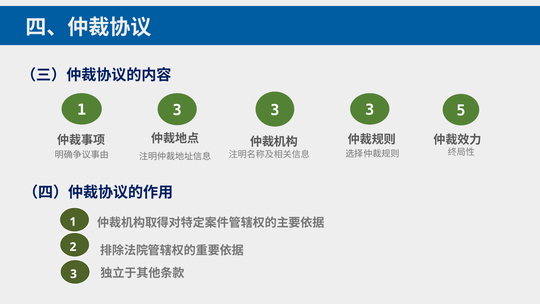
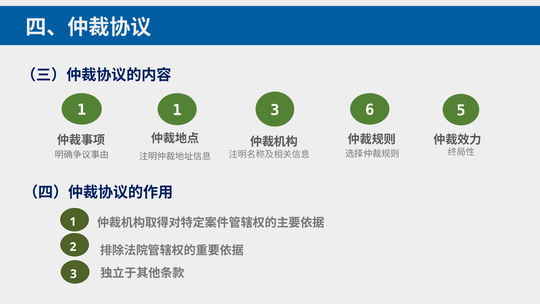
1 3: 3 -> 1 (177, 110)
3: 3 -> 6 (370, 110)
